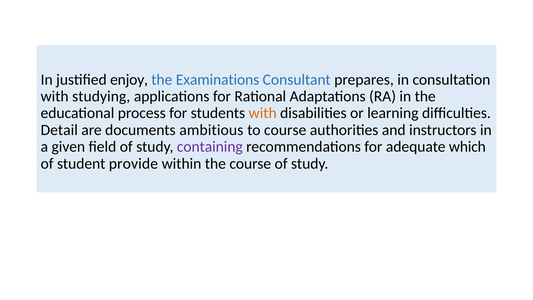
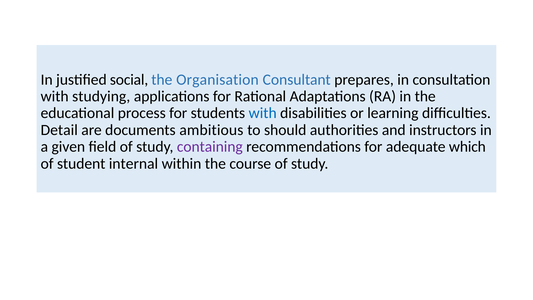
enjoy: enjoy -> social (129, 80)
Examinations: Examinations -> Organisation (217, 80)
with colour: orange -> blue (263, 113)
to course: course -> should (285, 130)
provide: provide -> internal (133, 163)
